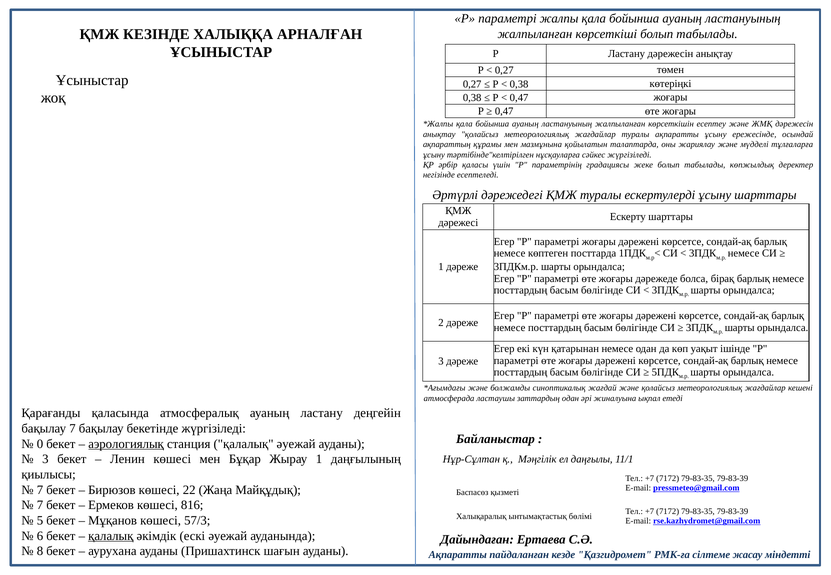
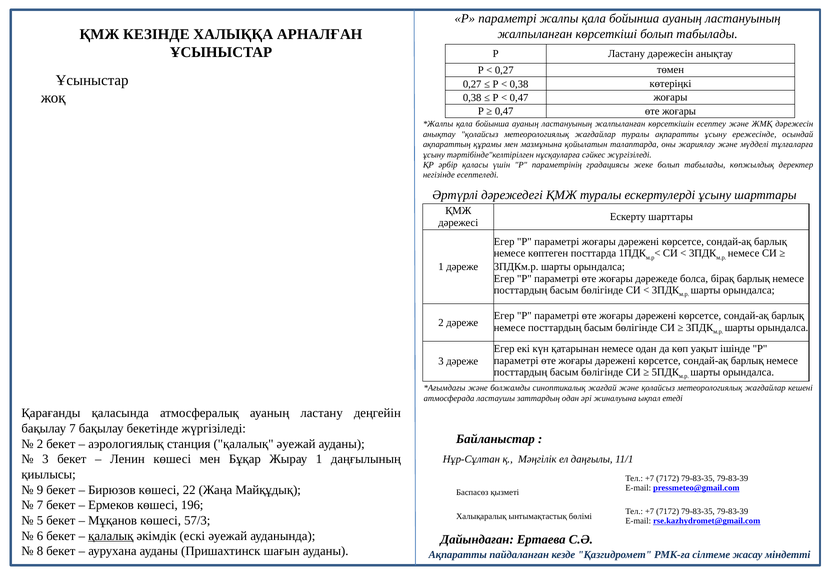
0: 0 -> 2 (40, 444)
аэрологиялық underline: present -> none (126, 444)
7: 7 -> 9 (40, 490)
816: 816 -> 196 (192, 505)
